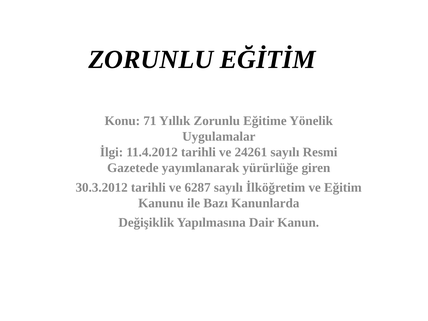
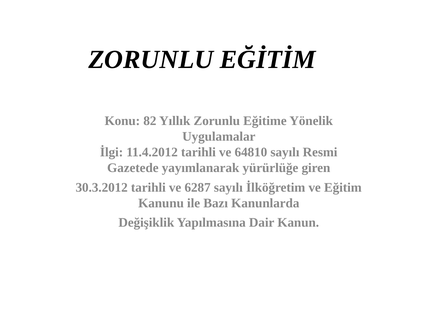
71: 71 -> 82 (150, 121)
24261: 24261 -> 64810 (251, 152)
